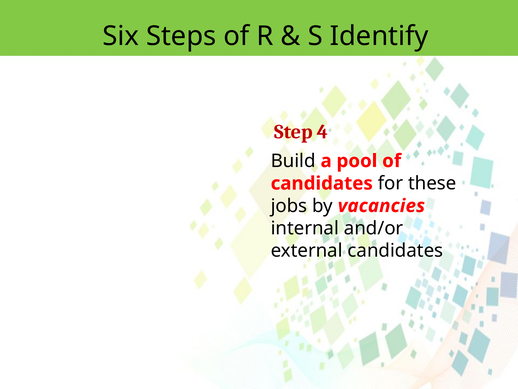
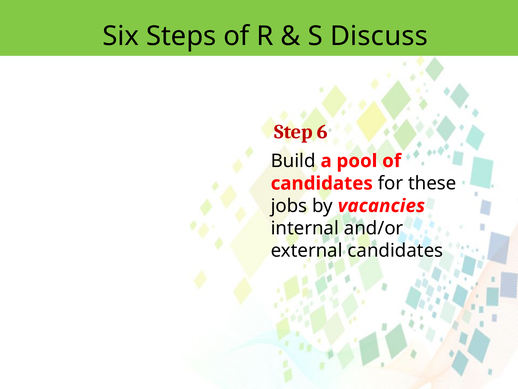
Identify: Identify -> Discuss (379, 36)
4: 4 -> 6 (322, 132)
